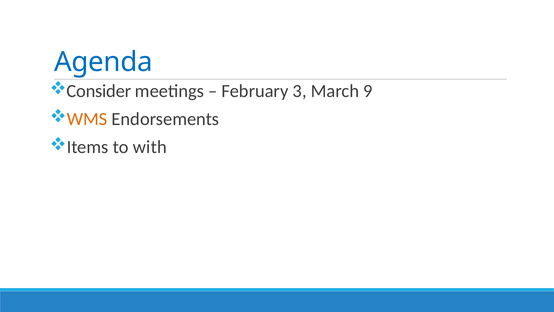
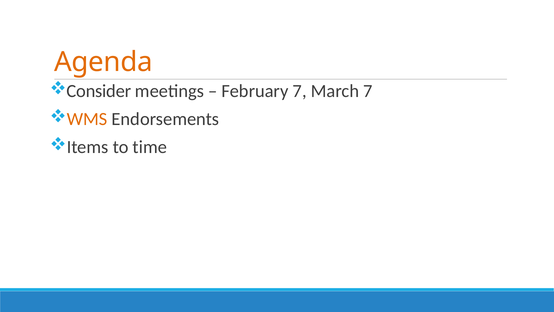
Agenda colour: blue -> orange (103, 62)
February 3: 3 -> 7 (300, 91)
March 9: 9 -> 7 (368, 91)
with: with -> time (150, 147)
